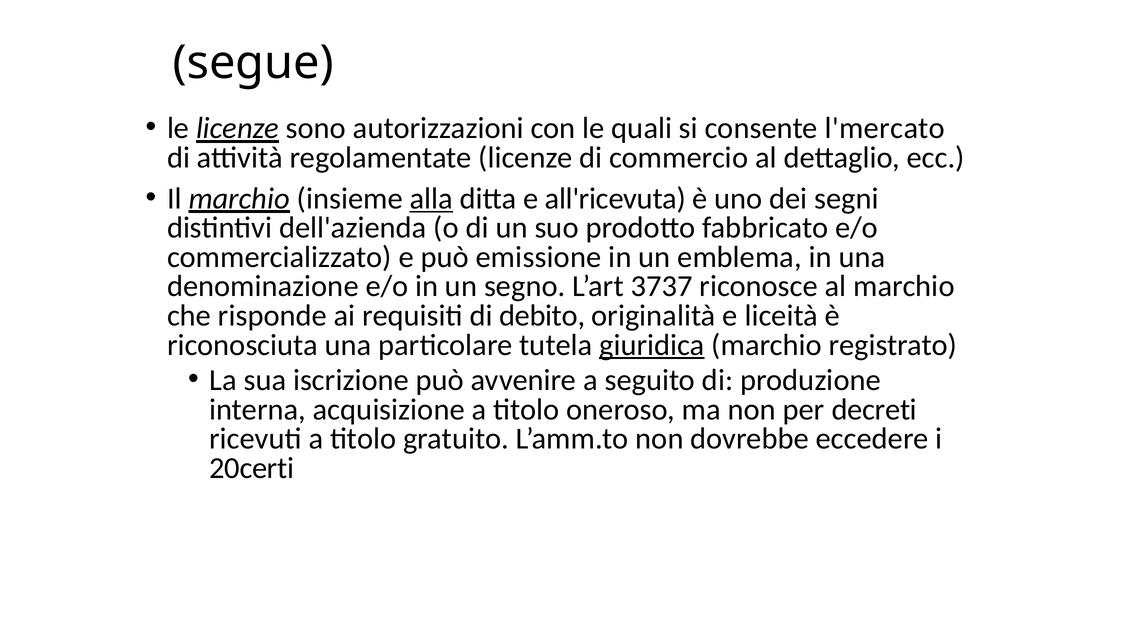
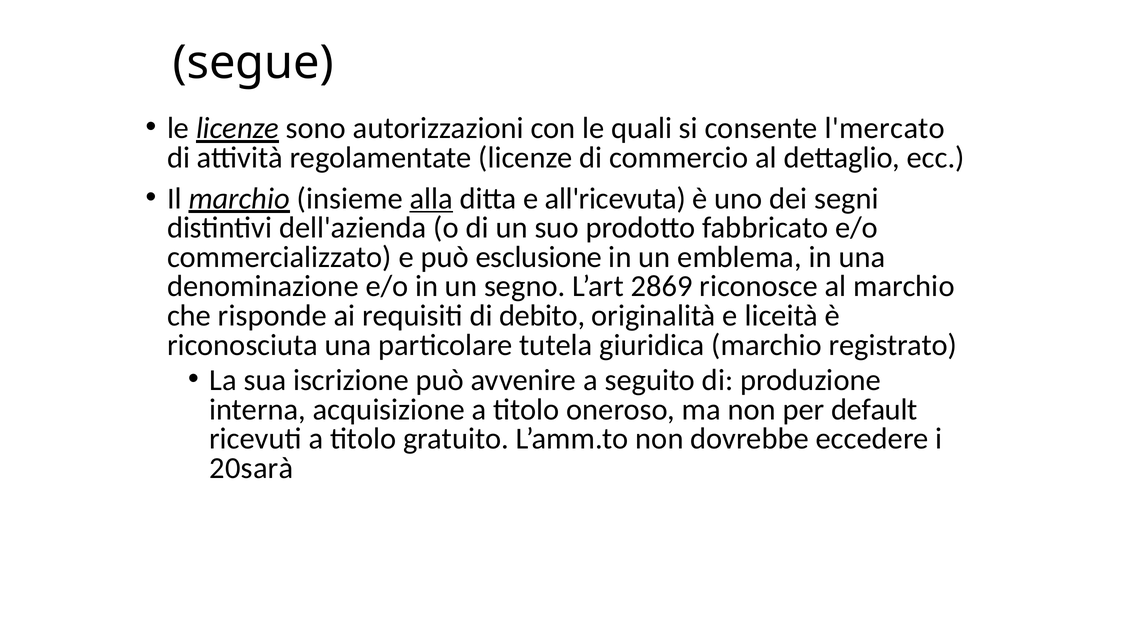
emissione: emissione -> esclusione (539, 257)
3737: 3737 -> 2869 (662, 286)
giuridica underline: present -> none (652, 345)
decreti: decreti -> default (874, 409)
20certi: 20certi -> 20sarà (251, 468)
